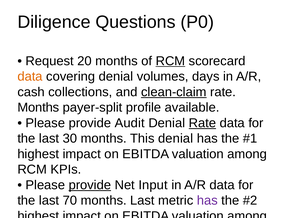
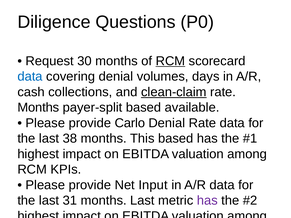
20: 20 -> 30 (84, 61)
data colour: orange -> blue (30, 77)
payer-split profile: profile -> based (144, 108)
Audit: Audit -> Carlo (130, 123)
Rate underline: present -> none (202, 123)
30: 30 -> 38 (70, 139)
This denial: denial -> based (176, 139)
provide underline: present -> none (90, 185)
70: 70 -> 31 (70, 201)
